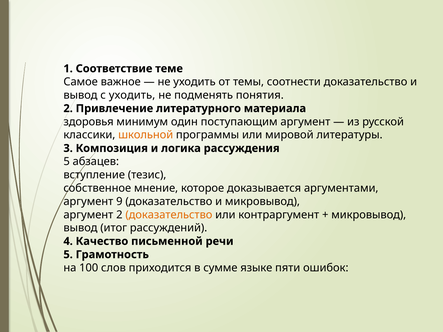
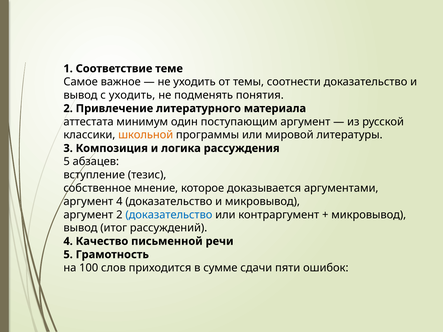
здоровья: здоровья -> аттестата (89, 122)
аргумент 9: 9 -> 4 (119, 202)
доказательство colour: orange -> blue (169, 215)
языке: языке -> сдачи (256, 268)
